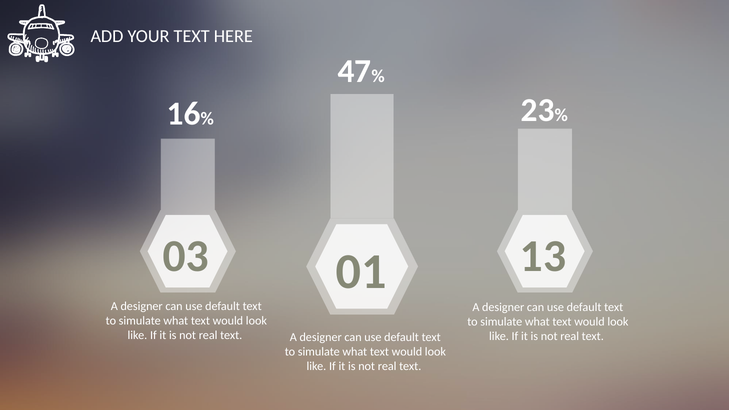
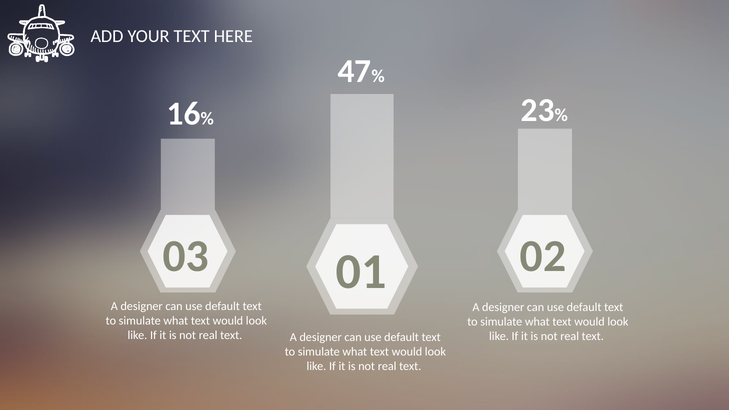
13: 13 -> 02 (543, 256)
